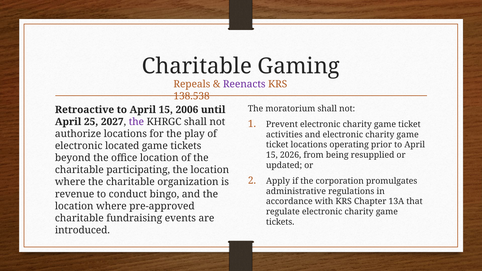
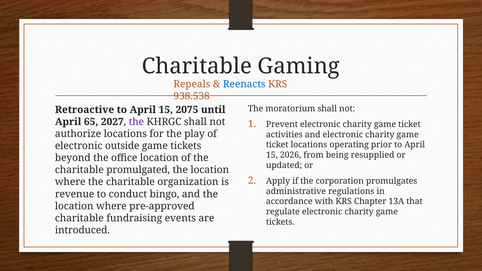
Reenacts colour: purple -> blue (244, 84)
138.538: 138.538 -> 938.538 (192, 96)
2006: 2006 -> 2075 (187, 110)
25: 25 -> 65 (91, 122)
located: located -> outside (122, 146)
participating: participating -> promulgated (138, 170)
